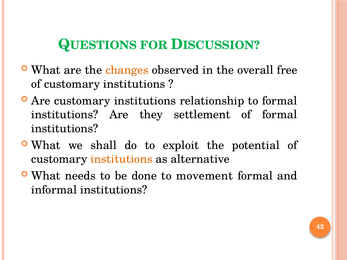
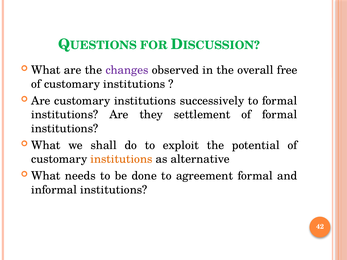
changes colour: orange -> purple (127, 70)
relationship: relationship -> successively (212, 101)
movement: movement -> agreement (205, 176)
